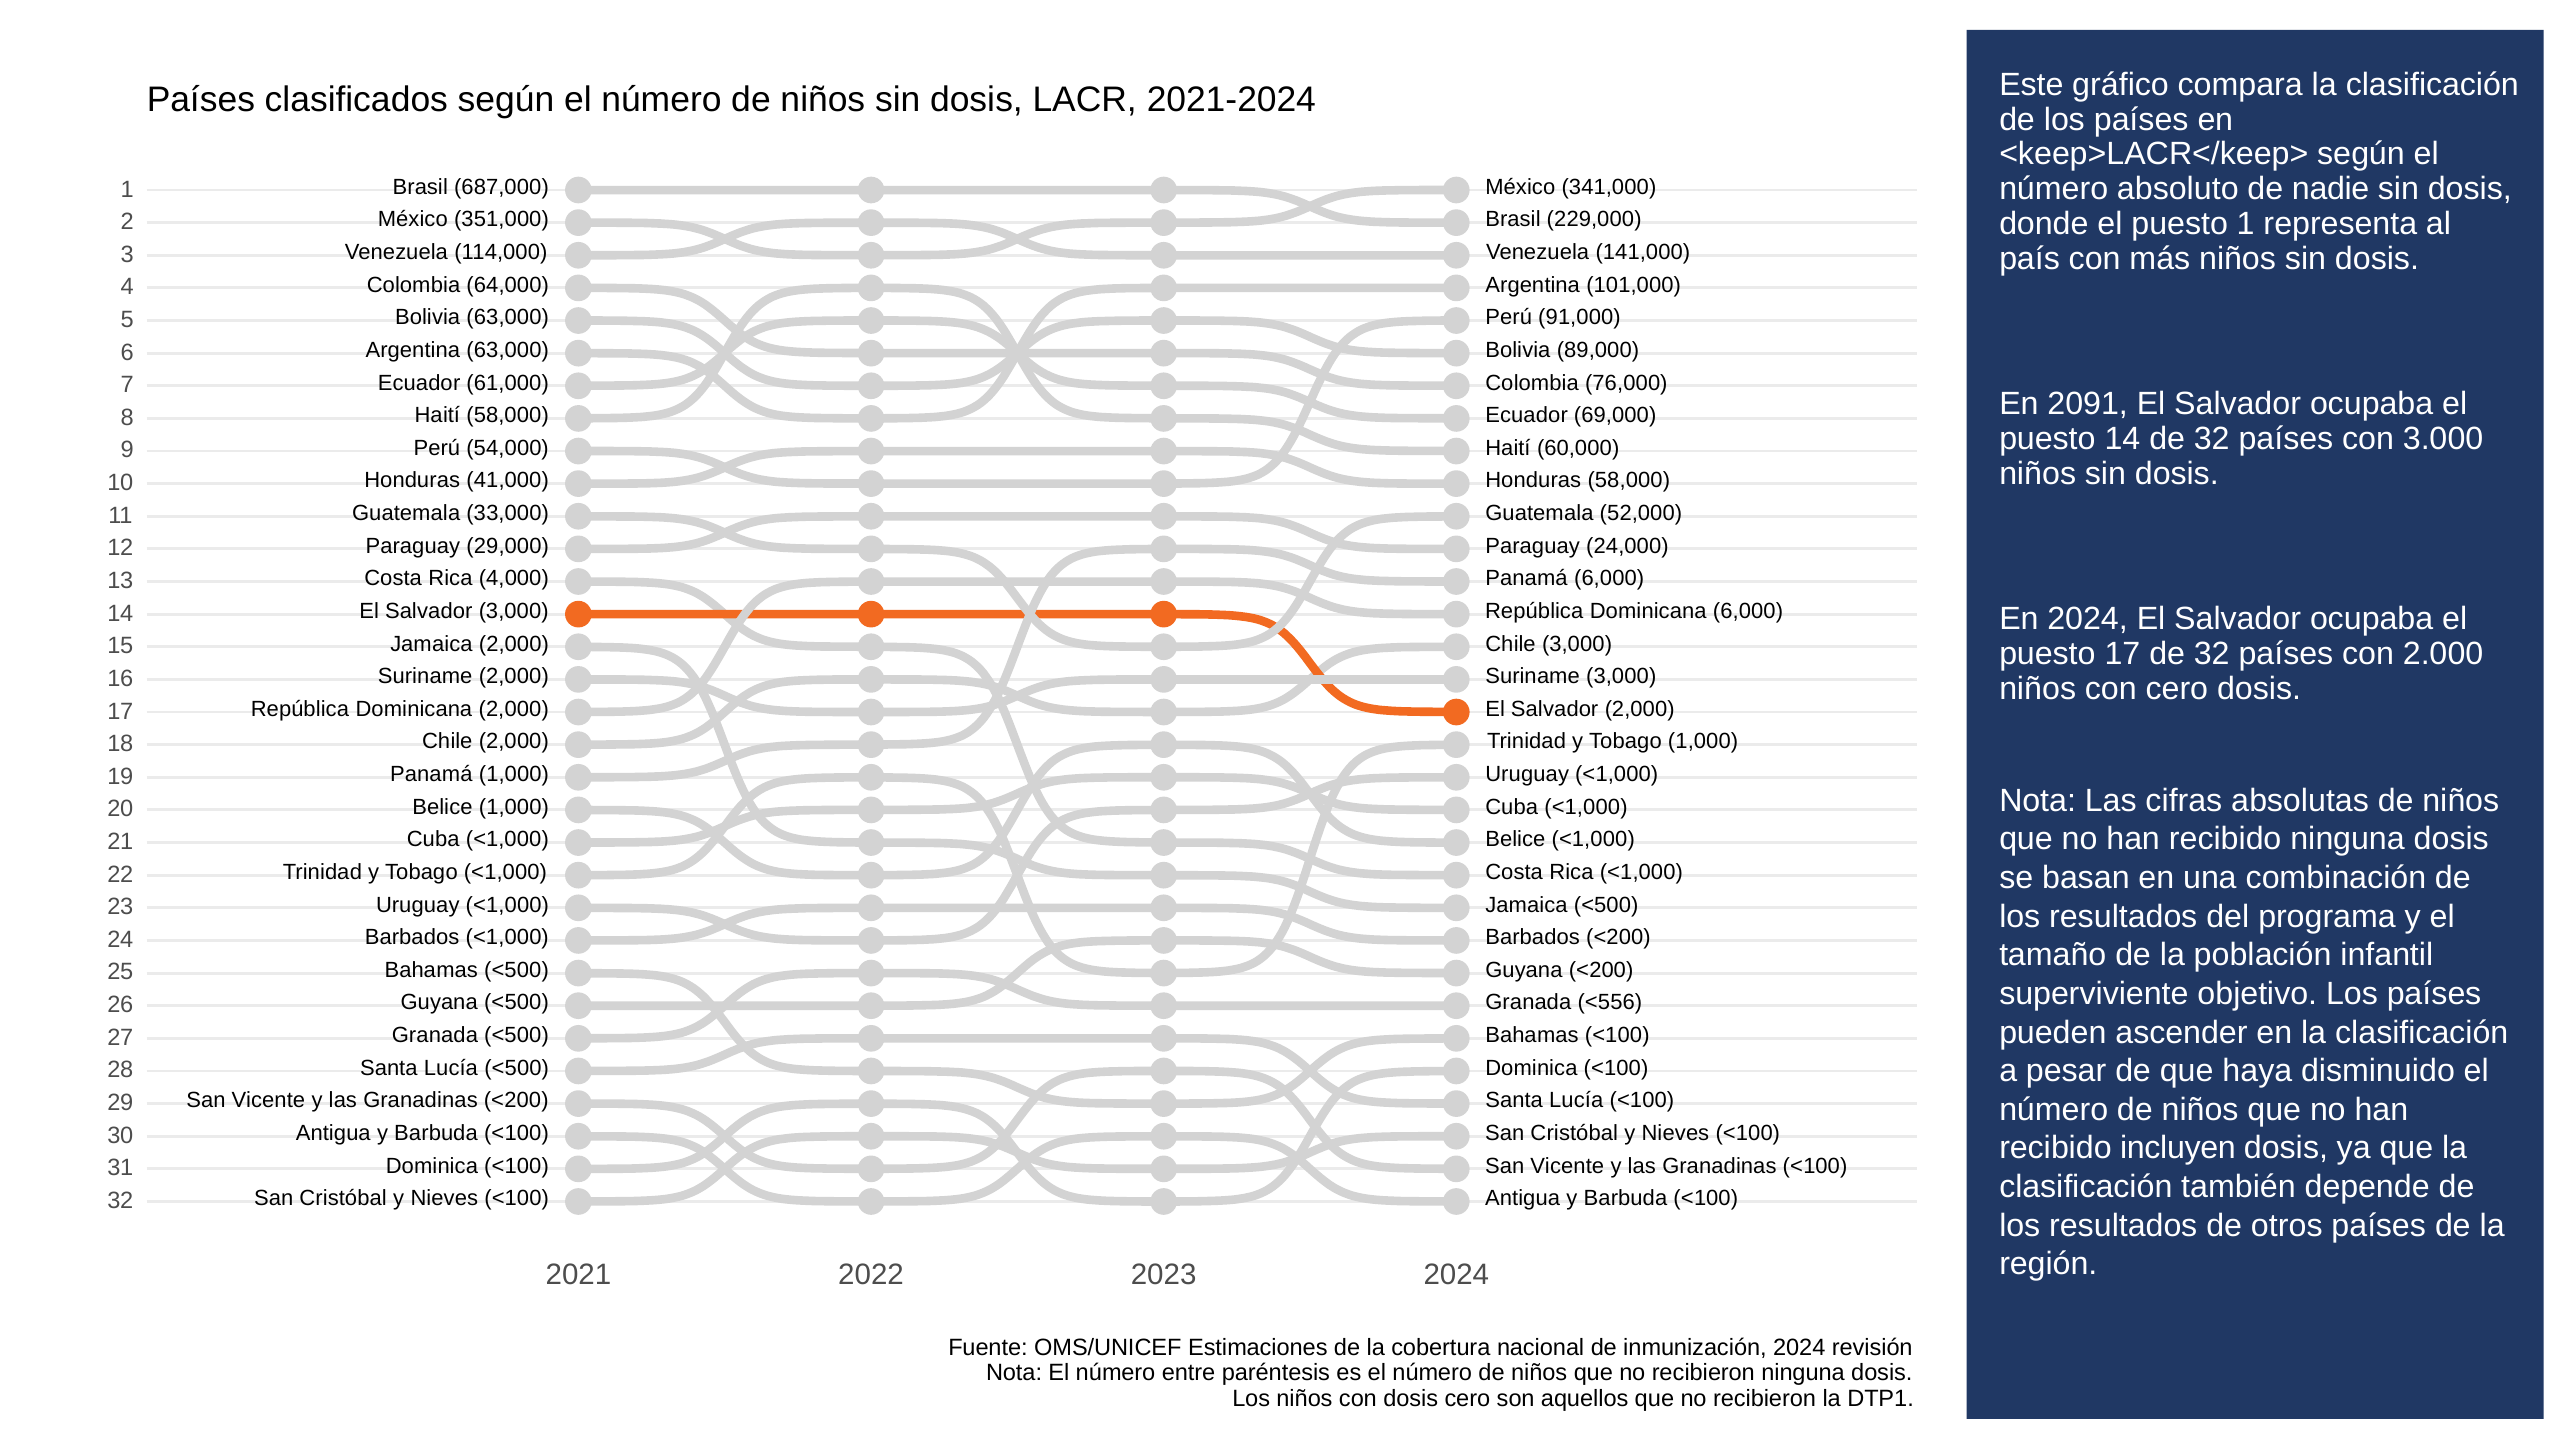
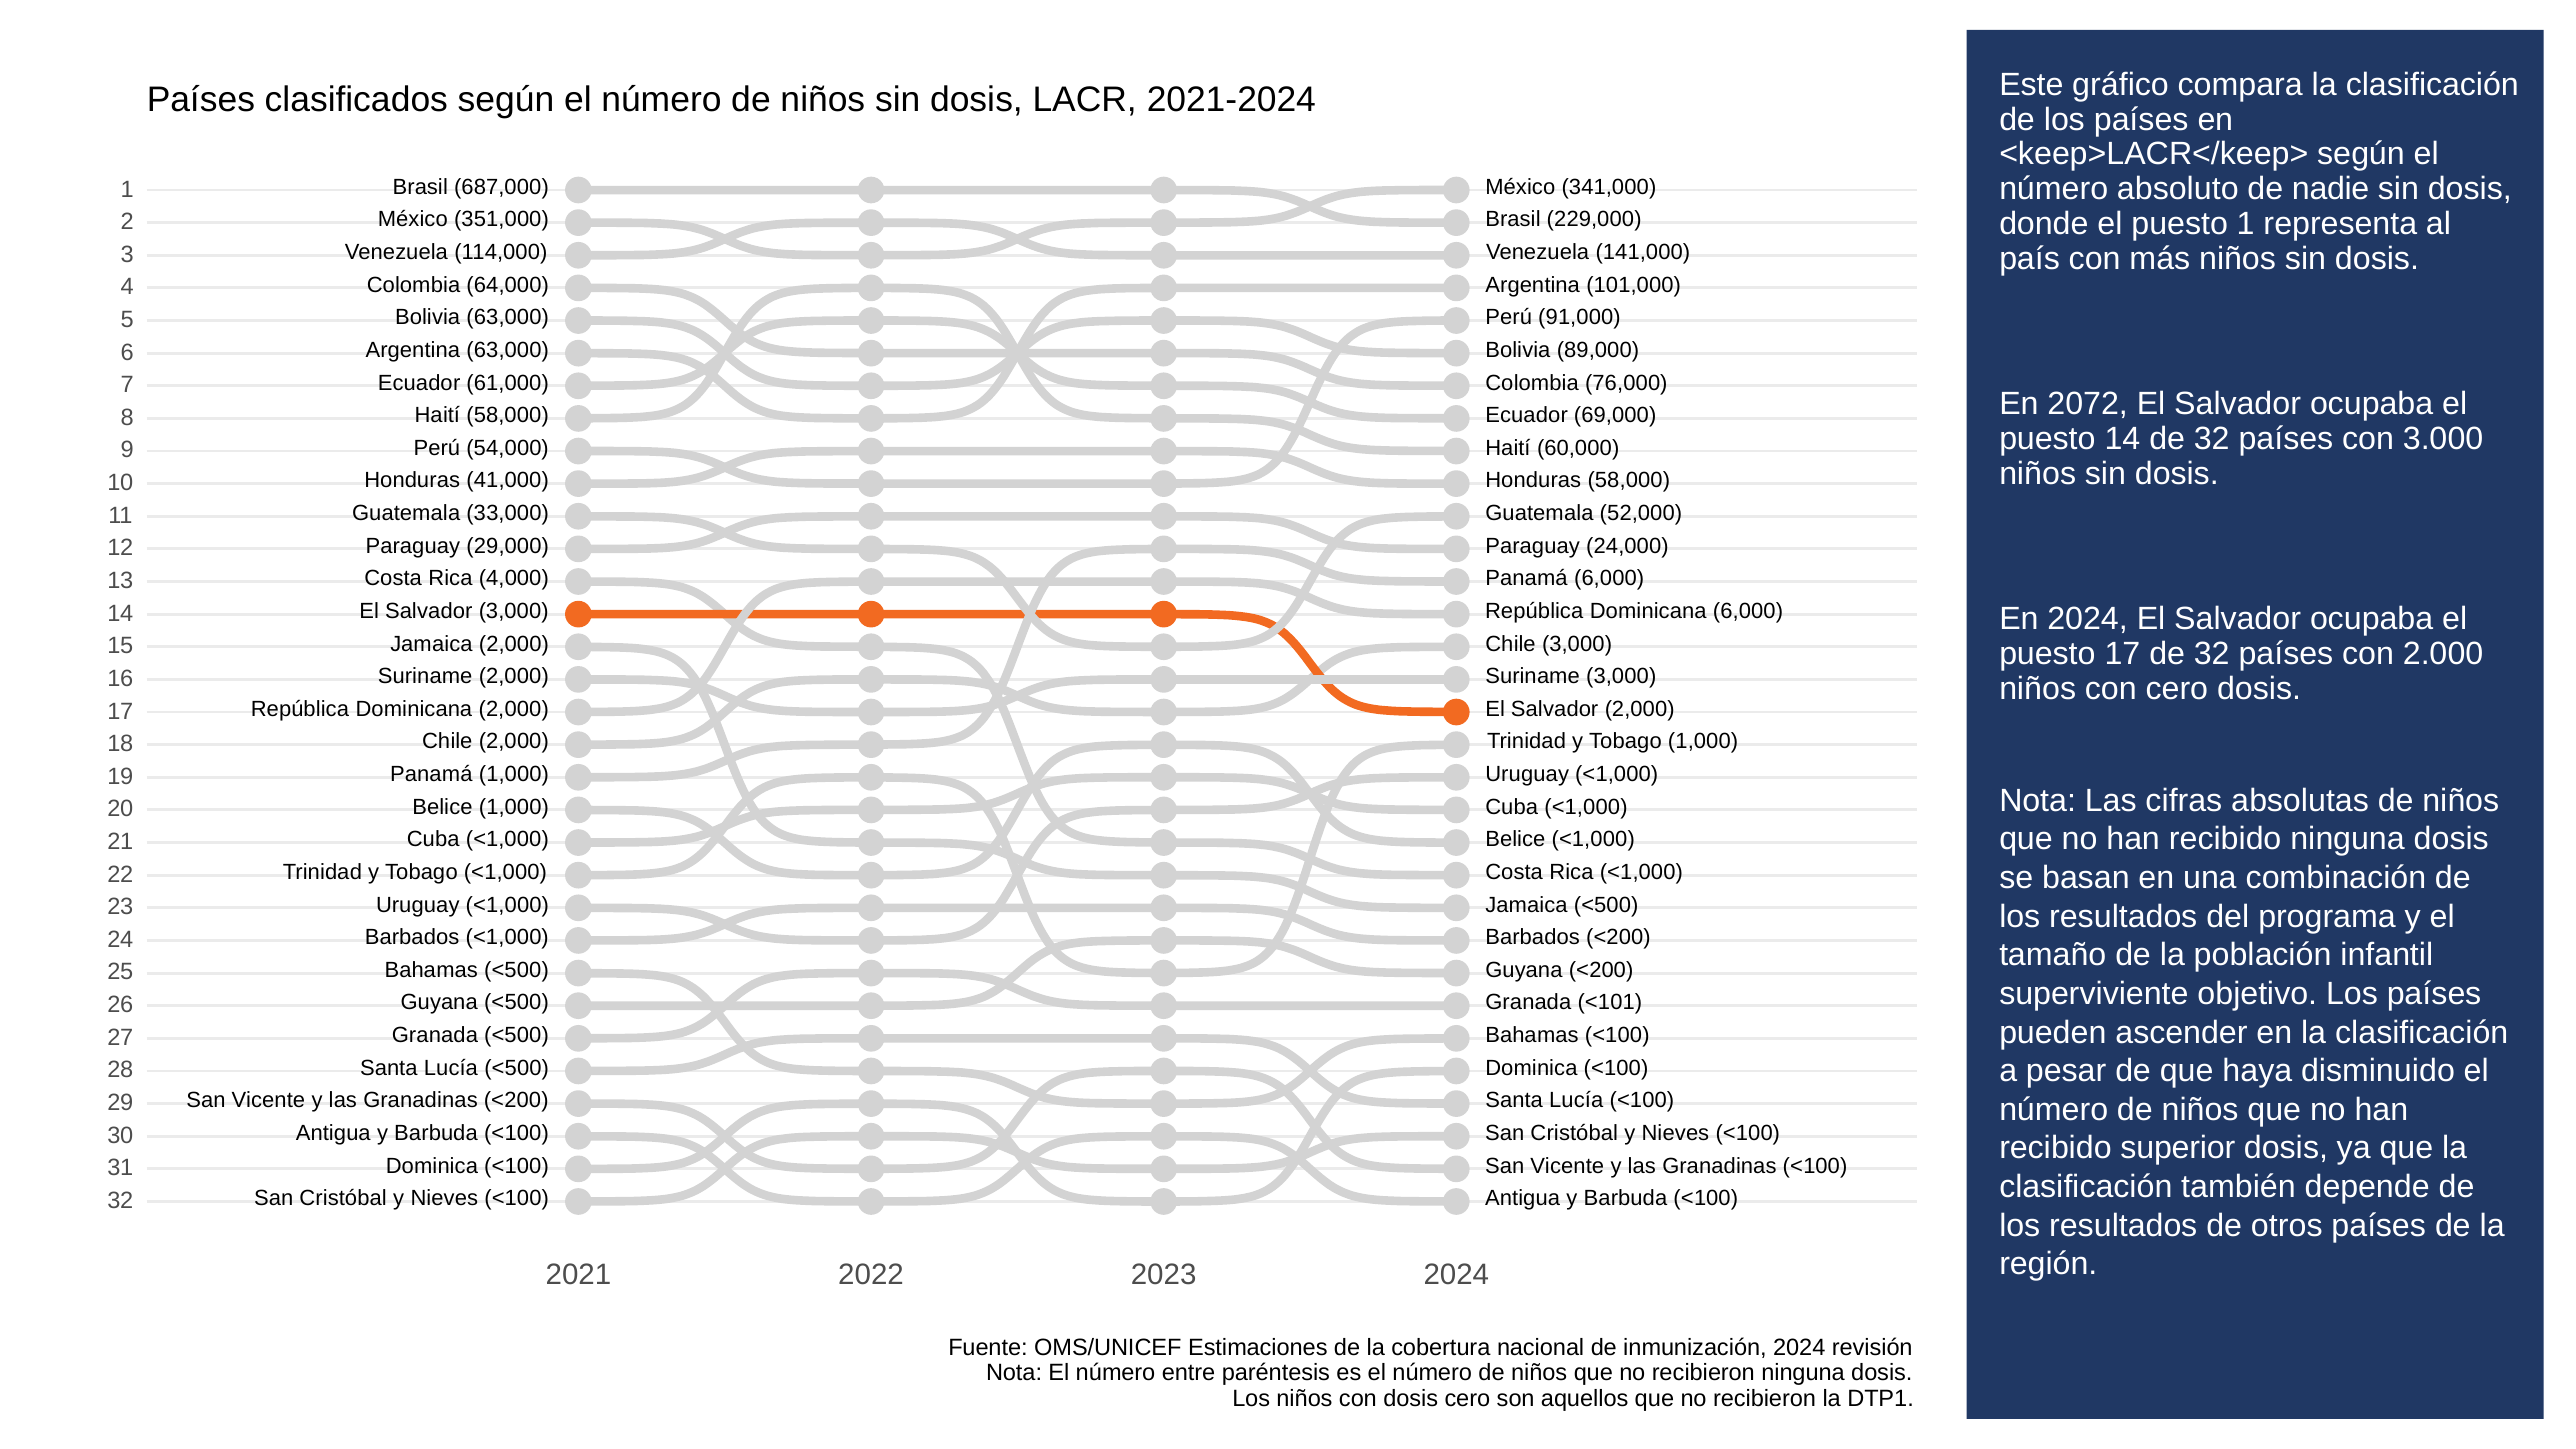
2091: 2091 -> 2072 (2088, 404)
<556: <556 -> <101 (1610, 1003)
incluyen: incluyen -> superior (2178, 1148)
